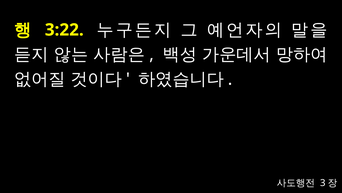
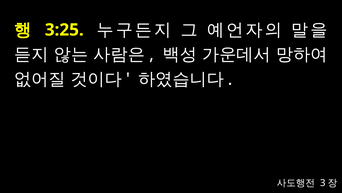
3:22: 3:22 -> 3:25 (64, 30)
